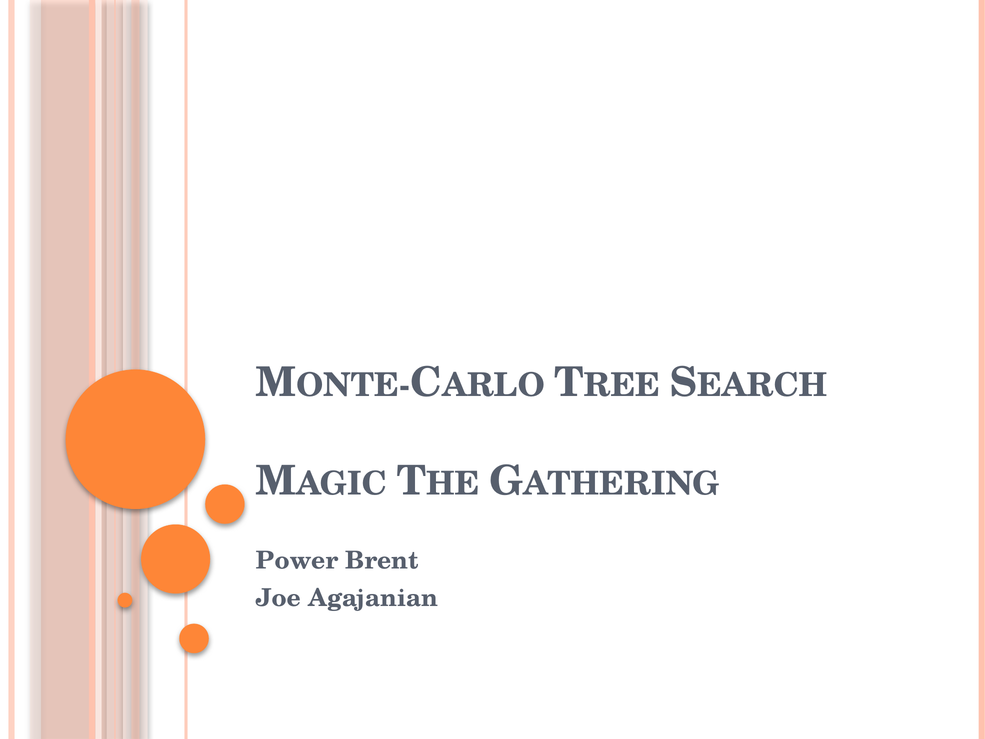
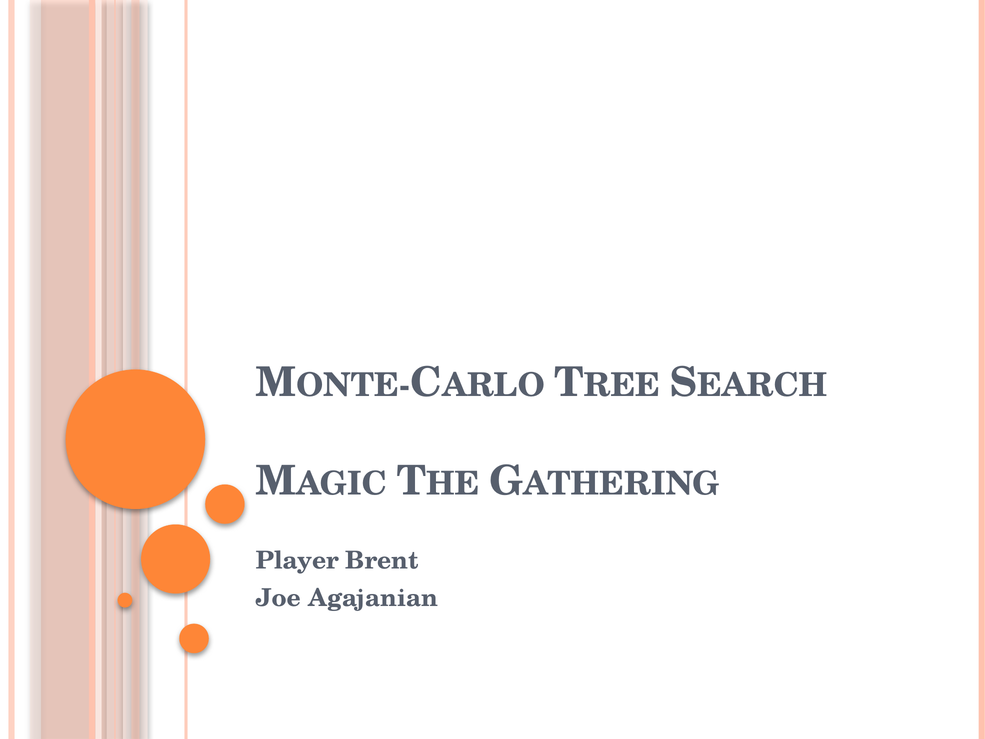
Power: Power -> Player (297, 560)
